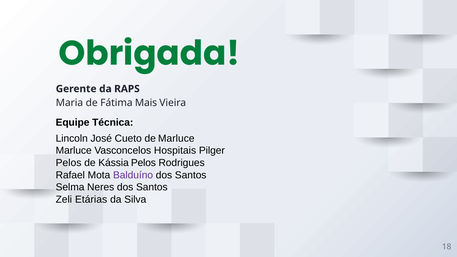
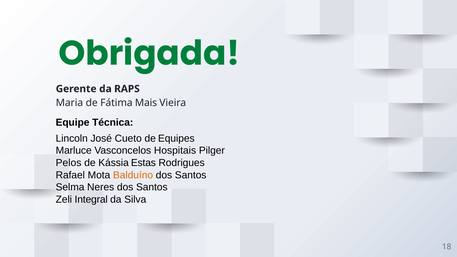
de Marluce: Marluce -> Equipes (176, 139)
Kássia Pelos: Pelos -> Estas (143, 163)
Balduíno colour: purple -> orange (133, 175)
Etárias: Etárias -> Integral (91, 199)
